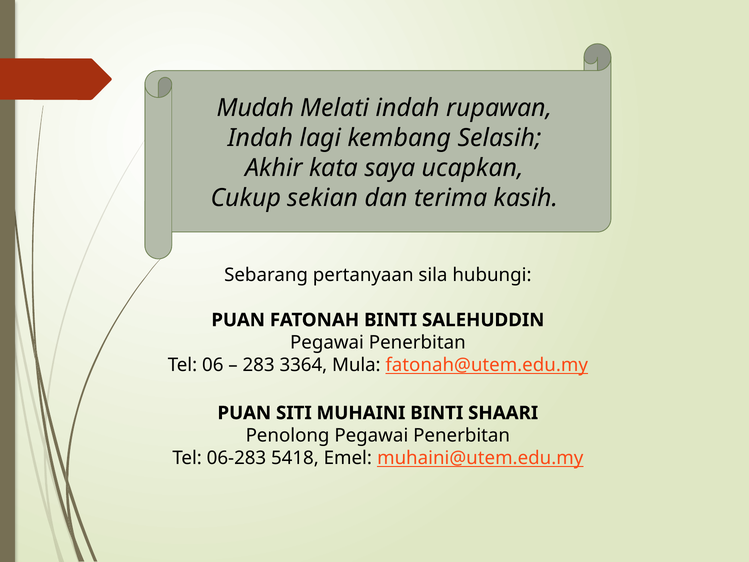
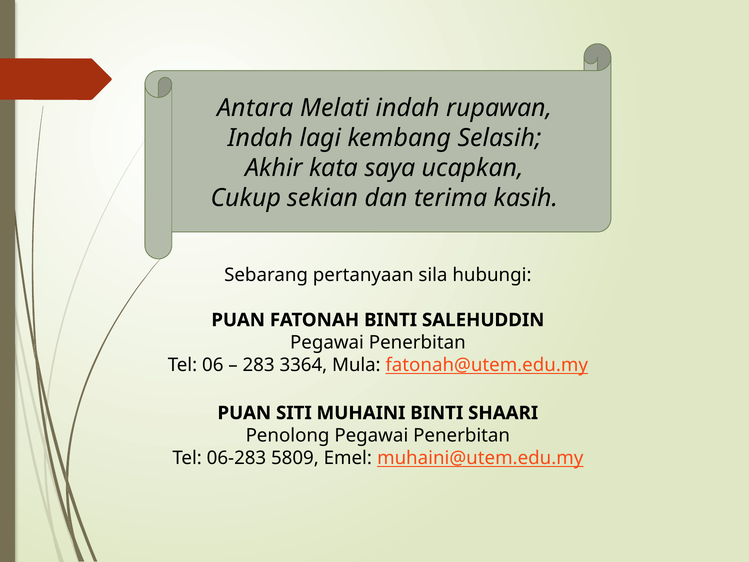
Mudah: Mudah -> Antara (255, 108)
5418: 5418 -> 5809 (295, 458)
